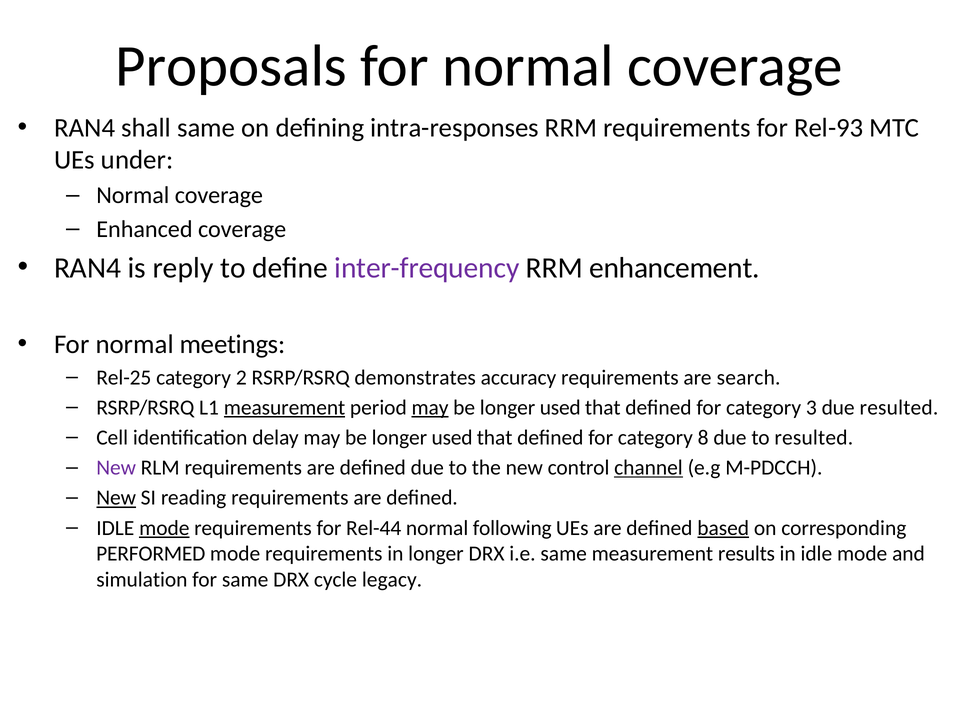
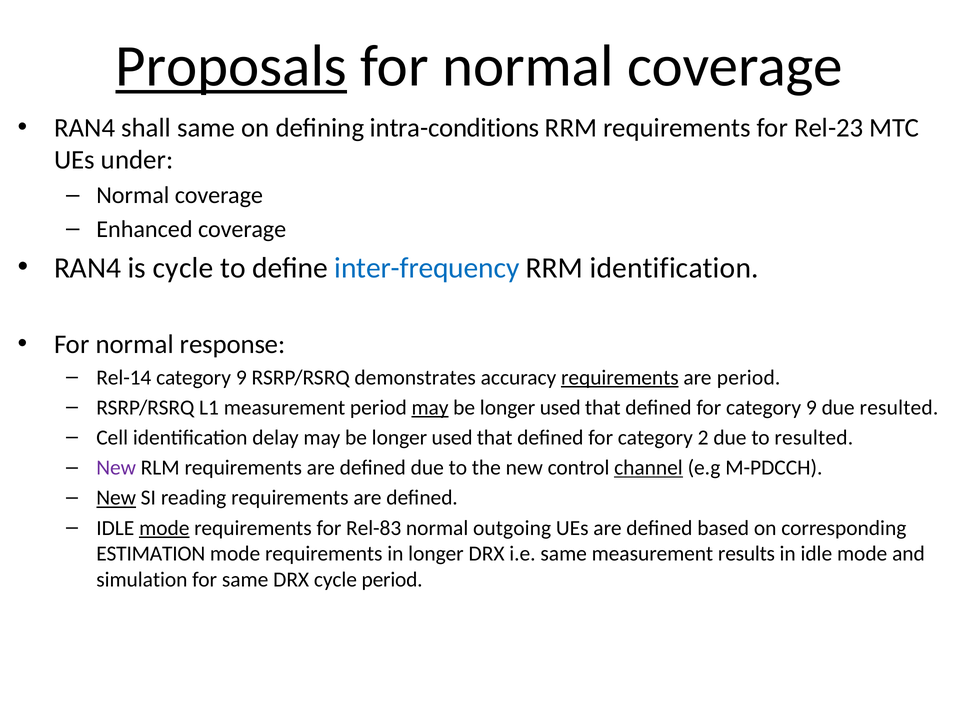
Proposals underline: none -> present (231, 66)
intra-responses: intra-responses -> intra-conditions (455, 128)
Rel-93: Rel-93 -> Rel-23 (829, 128)
is reply: reply -> cycle (183, 267)
inter-frequency colour: purple -> blue (427, 267)
RRM enhancement: enhancement -> identification (674, 267)
meetings: meetings -> response (233, 344)
Rel-25: Rel-25 -> Rel-14 (124, 377)
2: 2 -> 9 (241, 377)
requirements underline: none -> present (620, 377)
are search: search -> period (749, 377)
measurement underline: present -> none (285, 407)
for category 3: 3 -> 9 (811, 407)
8: 8 -> 2 (703, 437)
Rel-44: Rel-44 -> Rel-83 (374, 527)
following: following -> outgoing (512, 527)
based underline: present -> none (723, 527)
PERFORMED: PERFORMED -> ESTIMATION (151, 553)
cycle legacy: legacy -> period (392, 579)
